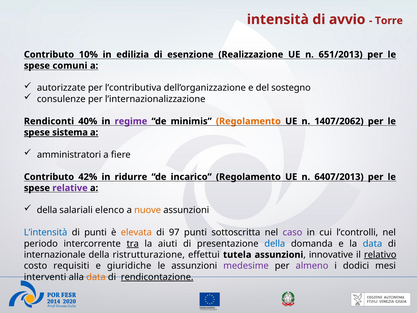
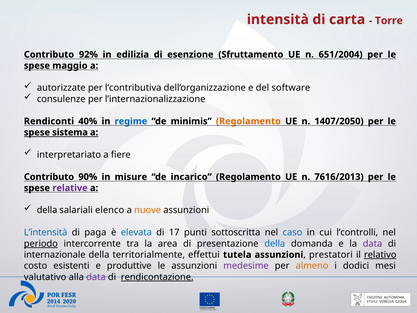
avvio: avvio -> carta (347, 19)
10%: 10% -> 92% (88, 54)
Realizzazione: Realizzazione -> Sfruttamento (251, 54)
651/2013: 651/2013 -> 651/2004 (341, 54)
comuni: comuni -> maggio (70, 66)
sostegno: sostegno -> software (291, 88)
regime colour: purple -> blue (131, 121)
1407/2062: 1407/2062 -> 1407/2050 (339, 121)
amministratori: amministratori -> interpretariato (69, 155)
42%: 42% -> 90% (88, 177)
ridurre: ridurre -> misure (131, 177)
6407/2013: 6407/2013 -> 7616/2013 (339, 177)
di punti: punti -> paga (95, 232)
elevata colour: orange -> blue (136, 232)
97: 97 -> 17 (174, 232)
caso colour: purple -> blue (292, 232)
periodo underline: none -> present (41, 243)
tra underline: present -> none (133, 243)
aiuti: aiuti -> area (168, 243)
data colour: blue -> purple (373, 243)
ristrutturazione: ristrutturazione -> territorialmente (149, 255)
innovative: innovative -> prestatori (331, 255)
requisiti: requisiti -> esistenti (71, 266)
giuridiche: giuridiche -> produttive (129, 266)
almeno colour: purple -> orange (312, 266)
interventi: interventi -> valutativo (45, 277)
data colour: orange -> purple (96, 277)
